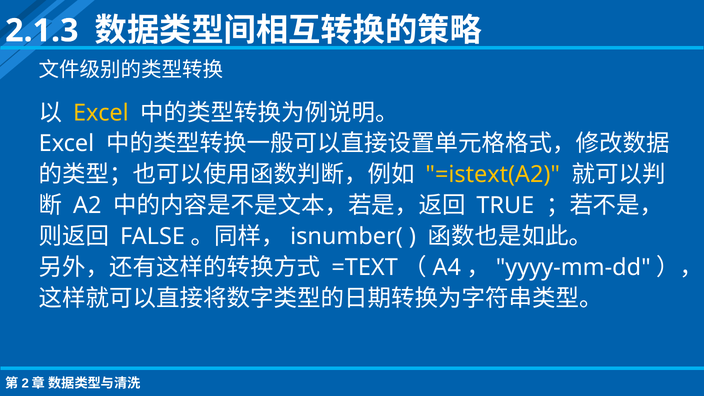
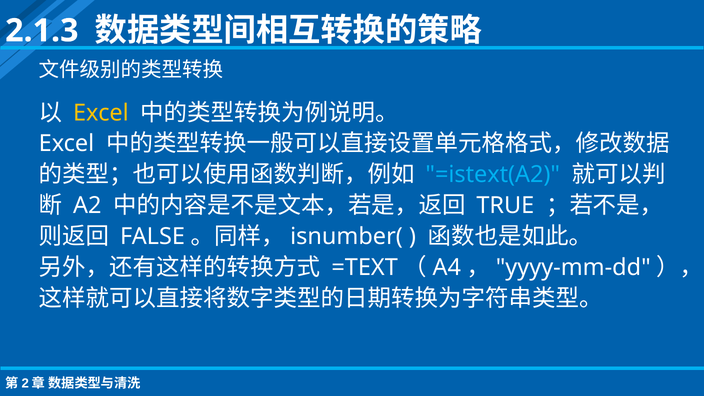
=istext(A2 colour: yellow -> light blue (493, 175)
